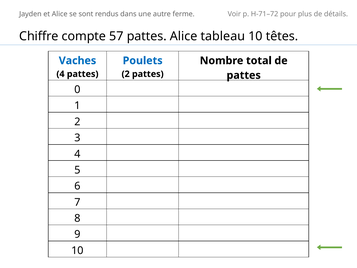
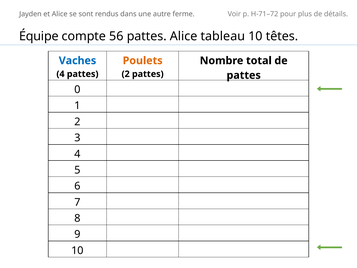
Chiffre: Chiffre -> Équipe (39, 36)
57: 57 -> 56 (116, 36)
Poulets colour: blue -> orange (143, 61)
